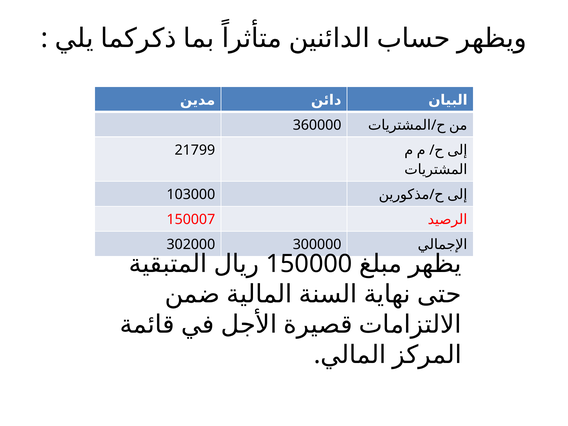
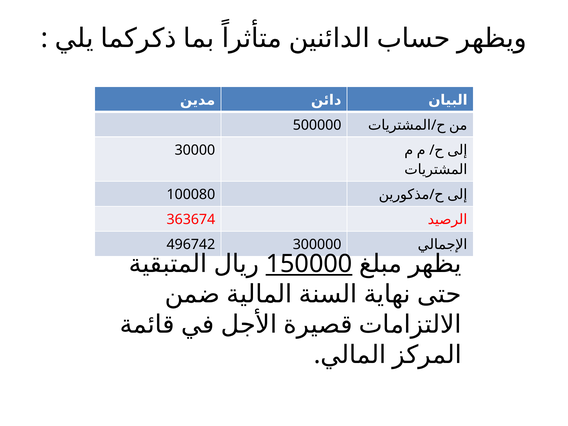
360000: 360000 -> 500000 (317, 125)
21799: 21799 -> 30000 (195, 150)
103000: 103000 -> 100080 (191, 194)
150007: 150007 -> 363674 (191, 219)
302000: 302000 -> 496742 (191, 245)
150000 underline: none -> present (309, 264)
